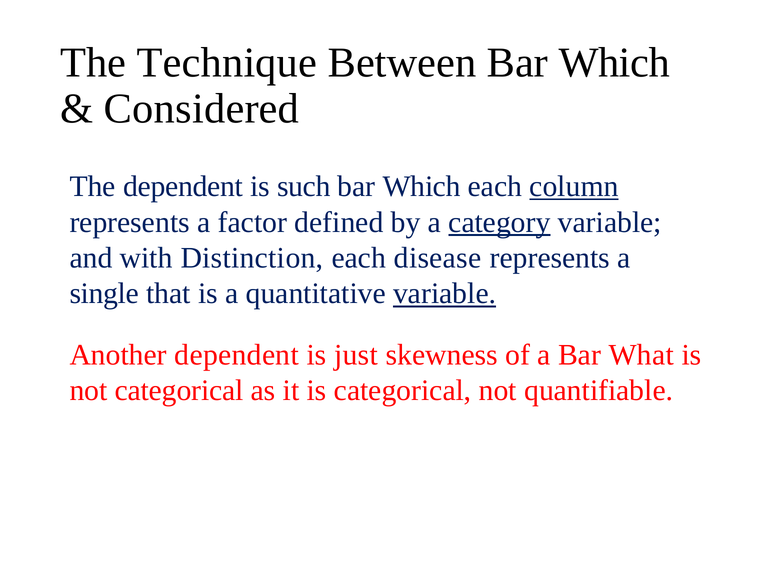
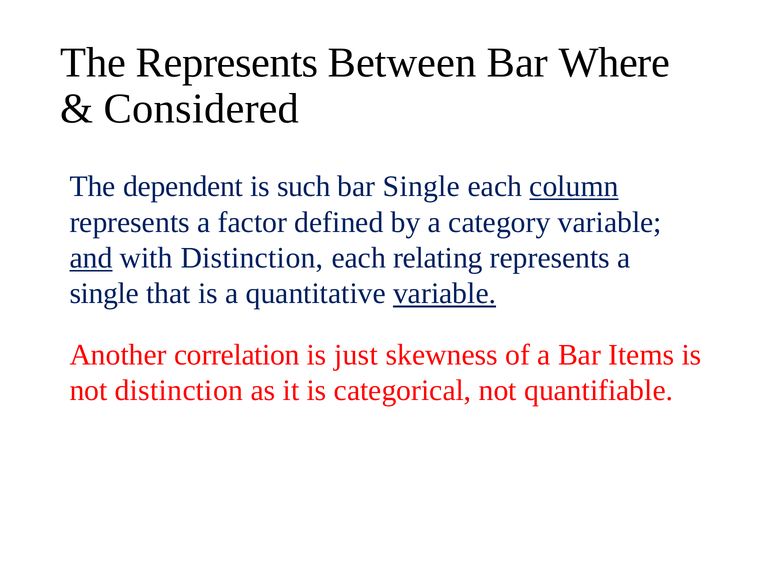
The Technique: Technique -> Represents (227, 63)
Between Bar Which: Which -> Where (614, 63)
Which: Which -> Single (421, 186)
category underline: present -> none (500, 222)
and underline: none -> present (91, 258)
disease: disease -> relating (438, 258)
Another dependent: dependent -> correlation (237, 355)
What: What -> Items (641, 355)
not categorical: categorical -> distinction (179, 390)
